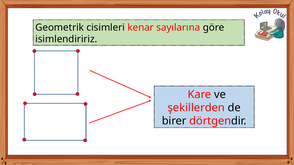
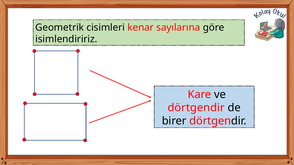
şekillerden: şekillerden -> dörtgendir (196, 108)
